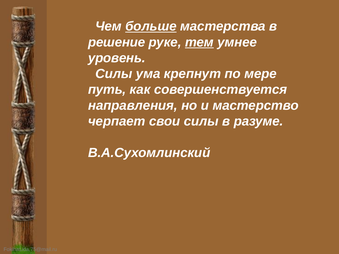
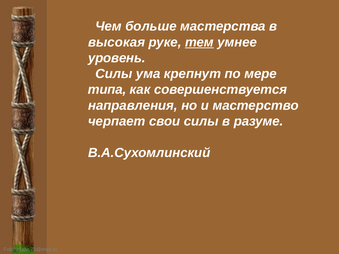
больше underline: present -> none (151, 26)
решение: решение -> высокая (117, 42)
путь: путь -> типа (107, 90)
